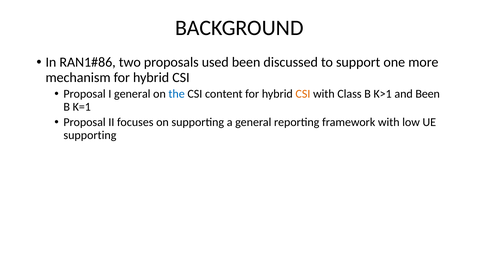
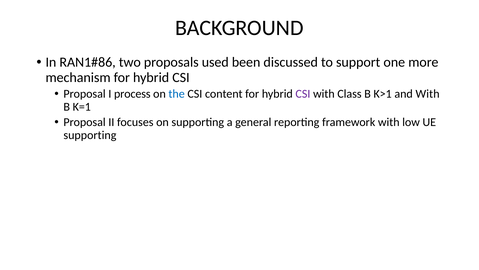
I general: general -> process (132, 94)
CSI colour: orange -> purple (303, 94)
and Been: Been -> With (428, 94)
